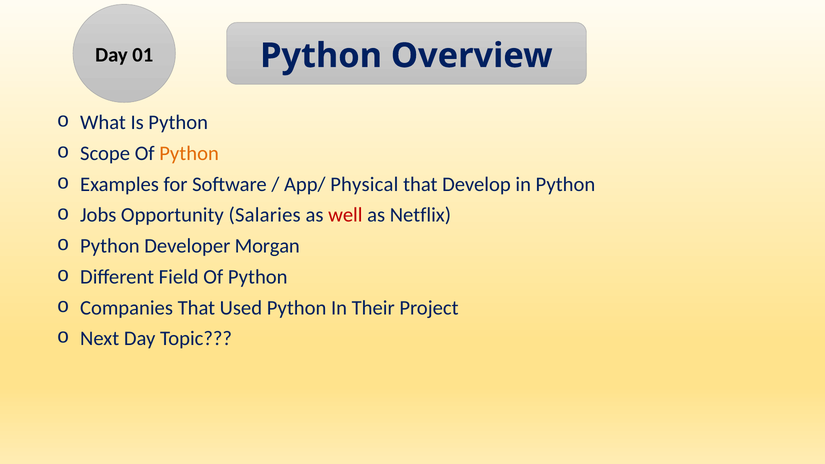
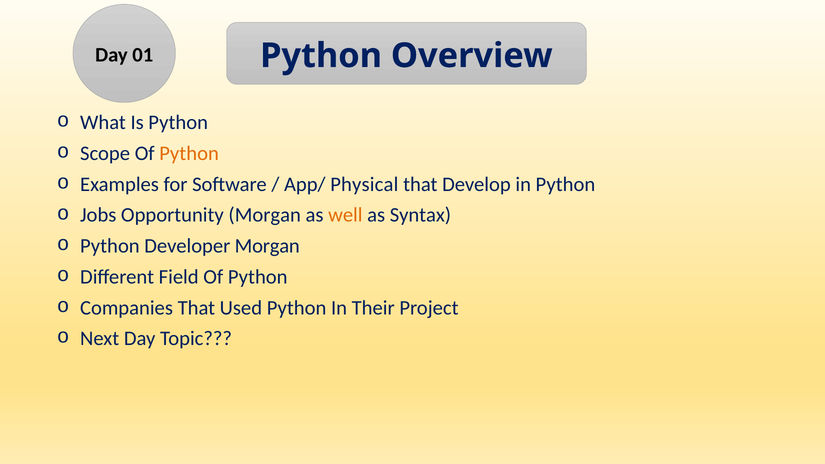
Opportunity Salaries: Salaries -> Morgan (265, 215)
well colour: red -> orange (345, 215)
Netflix: Netflix -> Syntax (420, 215)
